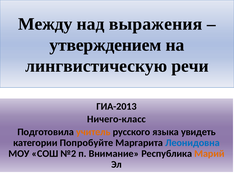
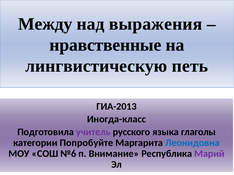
утверждением: утверждением -> нравственные (105, 45)
речи: речи -> петь (190, 66)
Ничего-класс: Ничего-класс -> Иногда-класс (117, 119)
учитель colour: orange -> purple (93, 132)
увидеть: увидеть -> глаголы (198, 132)
№2: №2 -> №6 (68, 154)
Марий colour: orange -> purple (209, 154)
